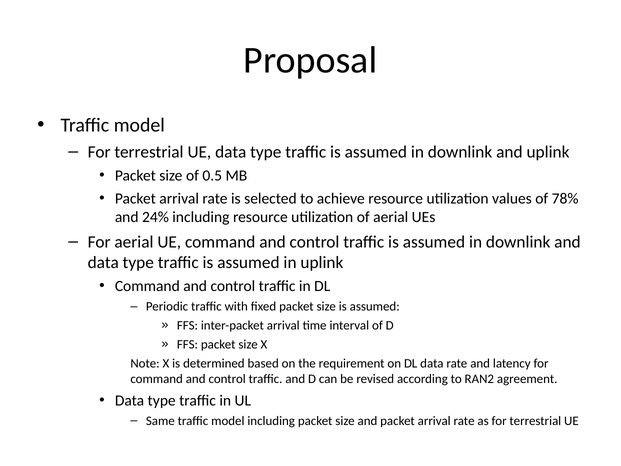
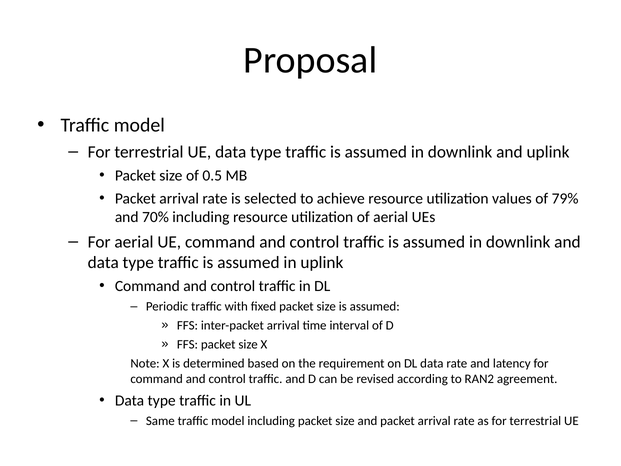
78%: 78% -> 79% (565, 198)
24%: 24% -> 70% (155, 217)
